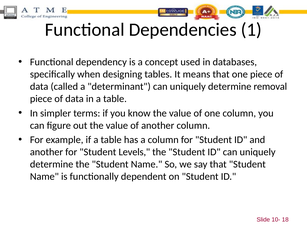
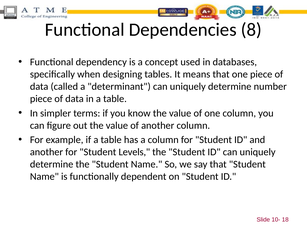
1: 1 -> 8 (251, 30)
removal: removal -> number (270, 87)
